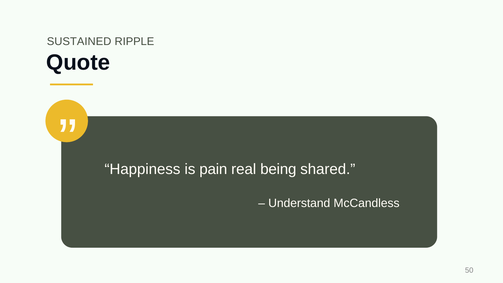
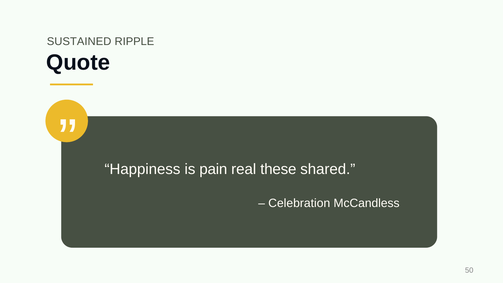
being: being -> these (278, 169)
Understand: Understand -> Celebration (299, 203)
